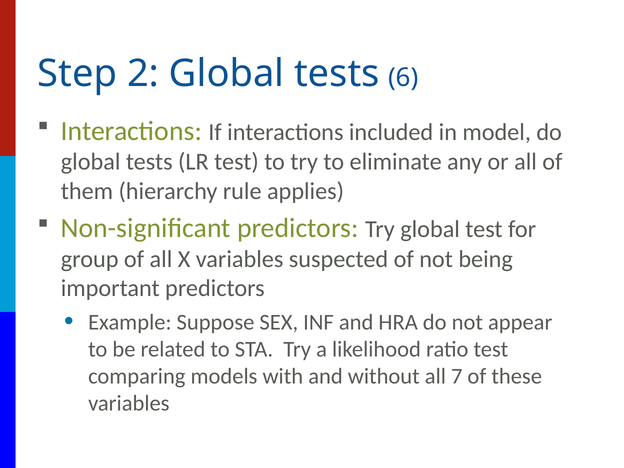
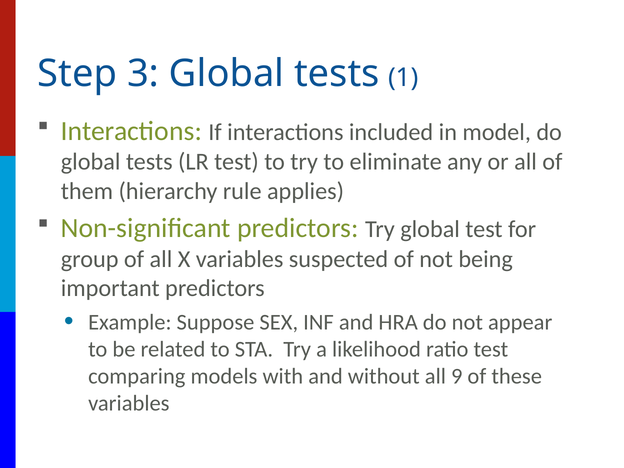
2: 2 -> 3 (143, 74)
6: 6 -> 1 (403, 78)
7: 7 -> 9 (457, 376)
